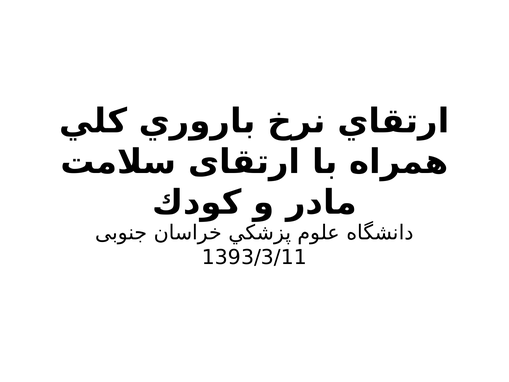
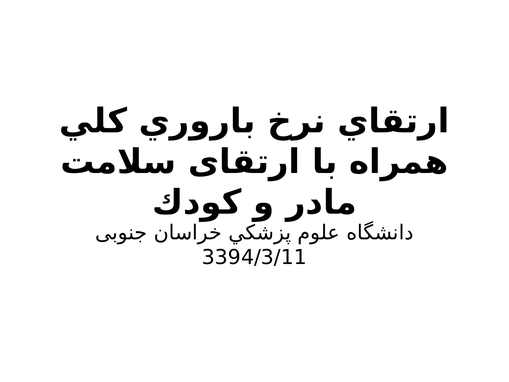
1393/3/11: 1393/3/11 -> 3394/3/11 (254, 257)
